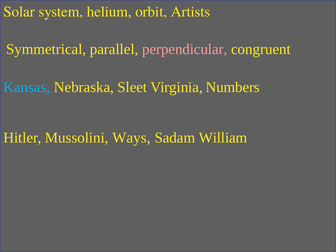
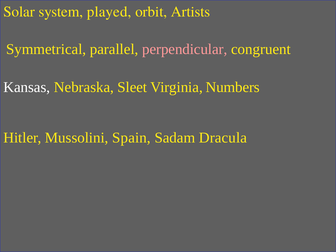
helium: helium -> played (109, 12)
Kansas colour: light blue -> white (27, 87)
Ways: Ways -> Spain (131, 138)
William: William -> Dracula (223, 138)
